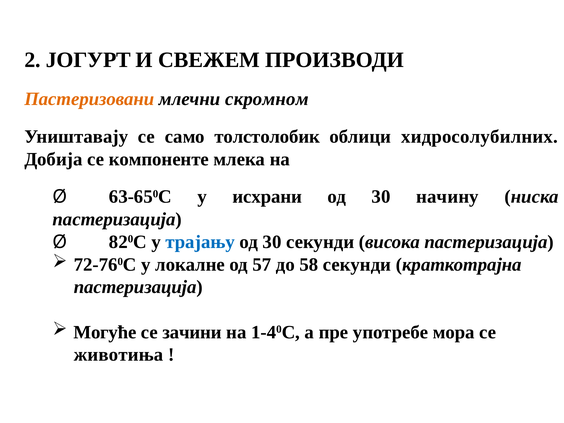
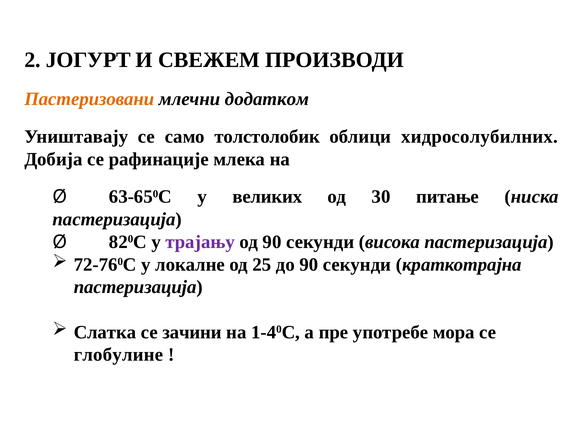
скромном: скромном -> додатком (267, 99)
компоненте: компоненте -> рафинације (159, 159)
исхрани: исхрани -> великих (267, 197)
начину: начину -> питање (448, 197)
трајању colour: blue -> purple (200, 242)
30: 30 -> 90 (272, 242)
57: 57 -> 25 (262, 264)
до 58: 58 -> 90 (309, 264)
Могуће: Могуће -> Слатка (105, 332)
животиња: животиња -> глобулине (118, 355)
